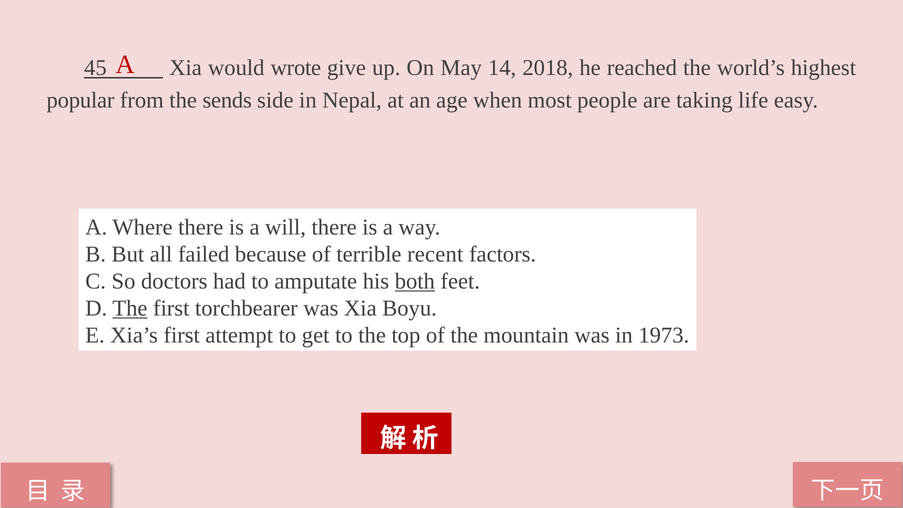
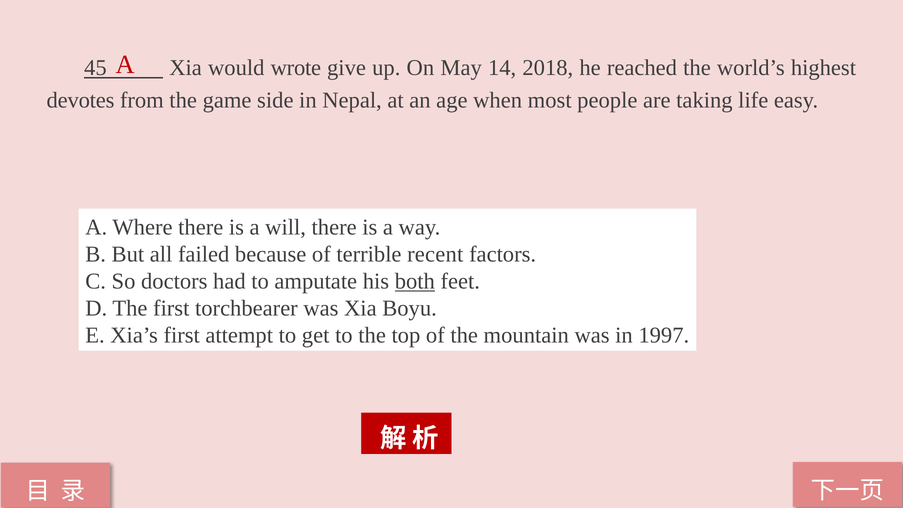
popular: popular -> devotes (81, 100)
sends: sends -> game (227, 100)
The underline: present -> none (130, 308)
1973: 1973 -> 1997 (664, 335)
